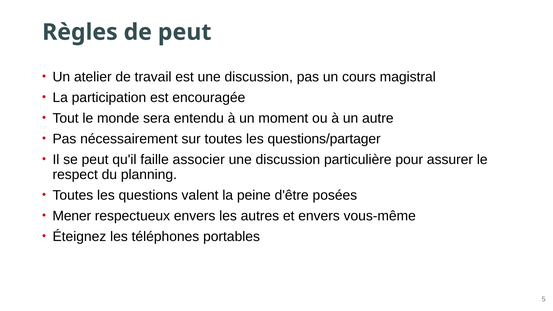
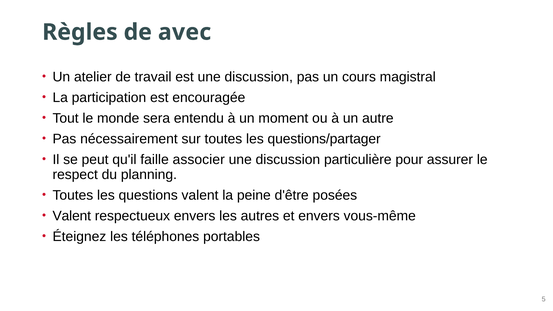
de peut: peut -> avec (185, 32)
Mener: Mener -> Valent (72, 216)
